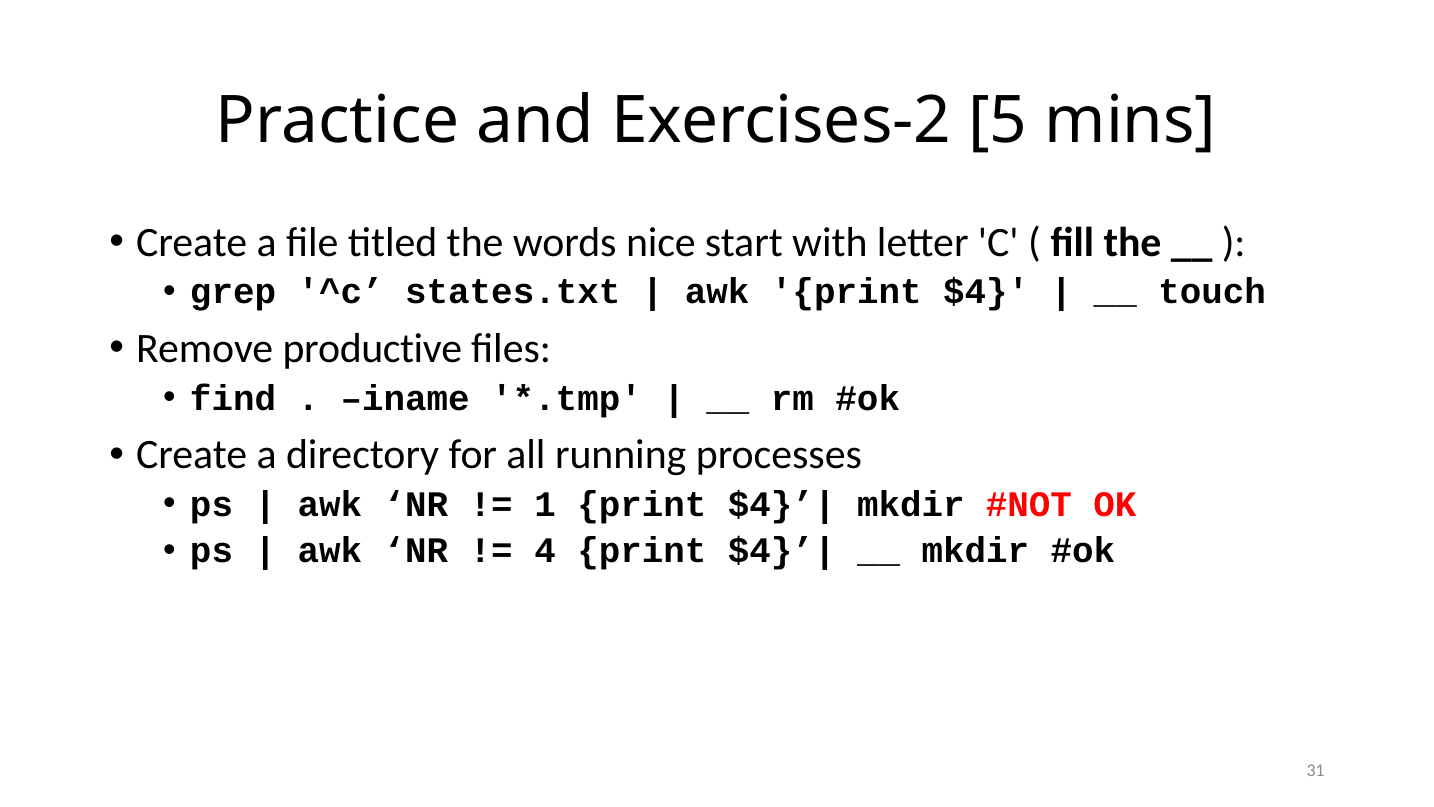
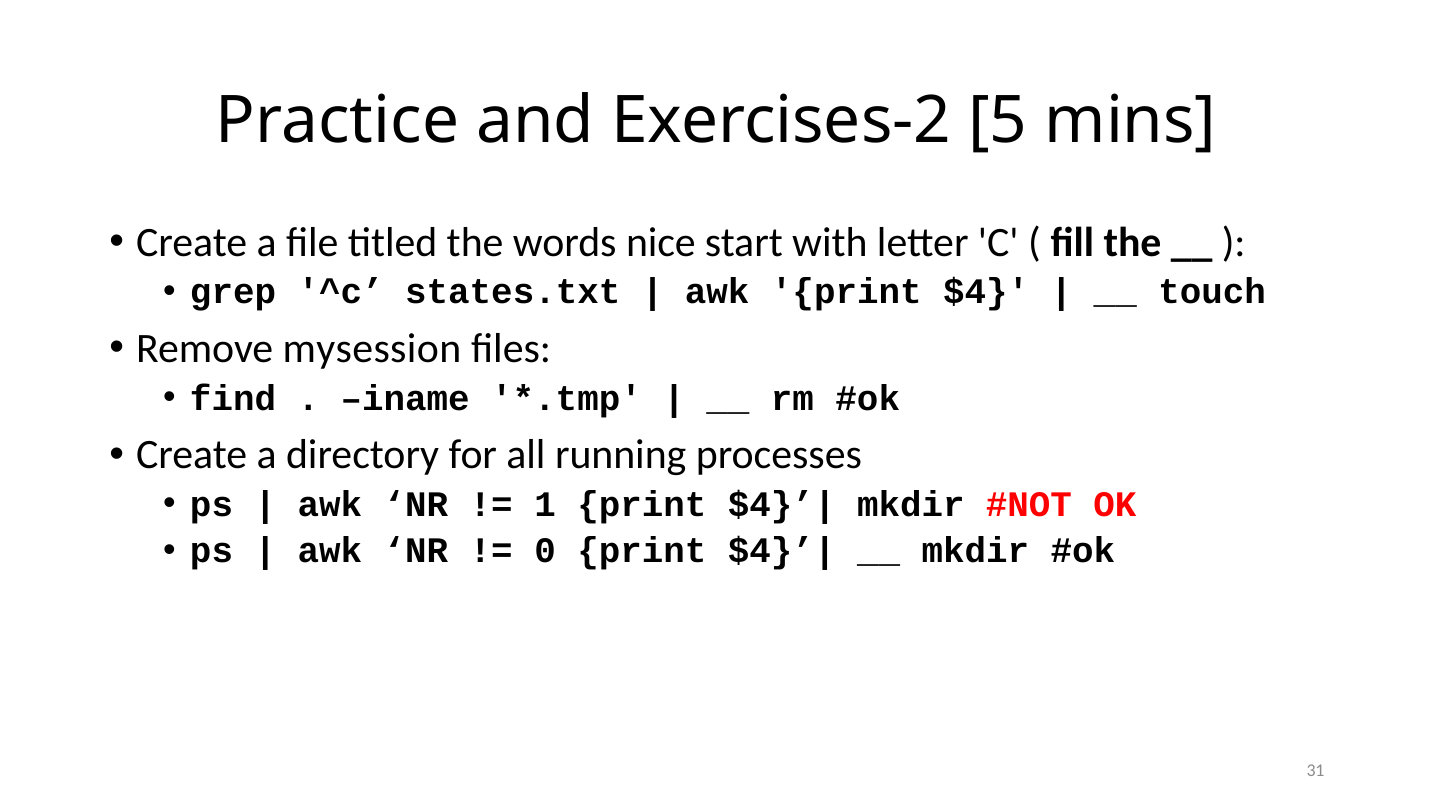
productive: productive -> mysession (372, 349)
4: 4 -> 0 (545, 550)
